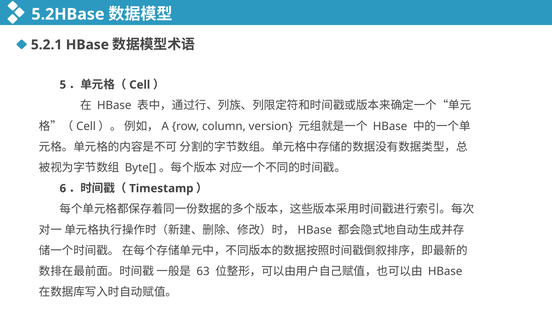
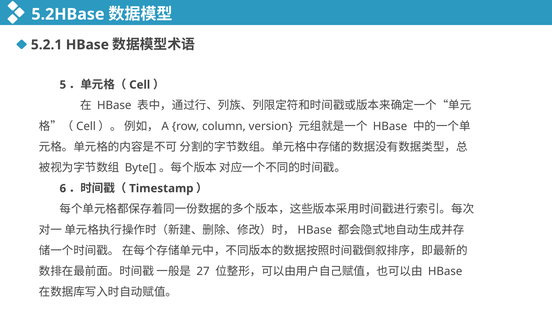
63: 63 -> 27 (203, 271)
